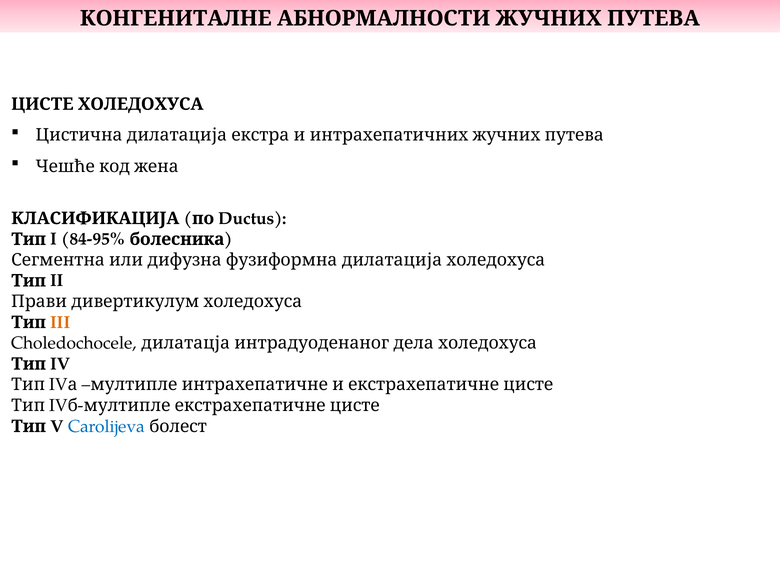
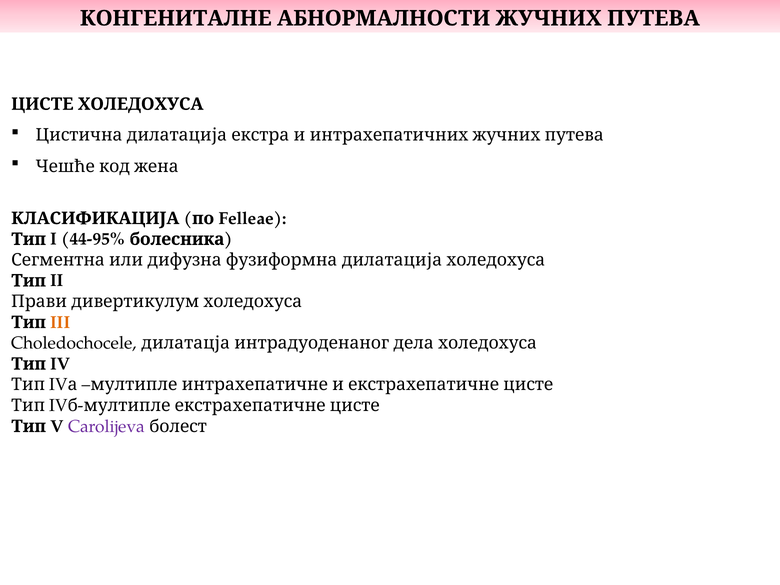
Ductus: Ductus -> Felleae (252, 218)
84-95%: 84-95% -> 44-95% (93, 239)
Carolijeva colour: blue -> purple (106, 426)
